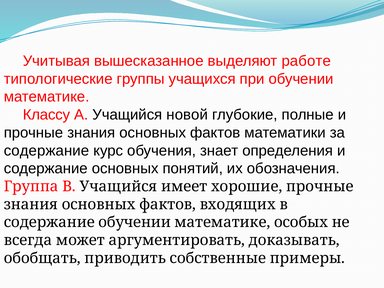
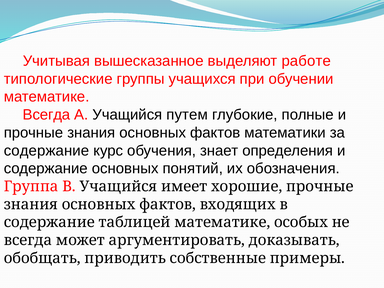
Классу: Классу -> Всегда (46, 115)
новой: новой -> путем (187, 115)
содержание обучении: обучении -> таблицей (135, 222)
